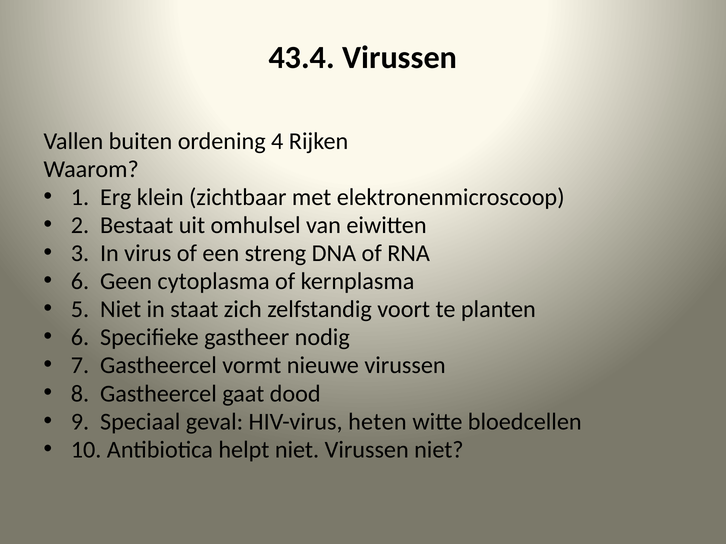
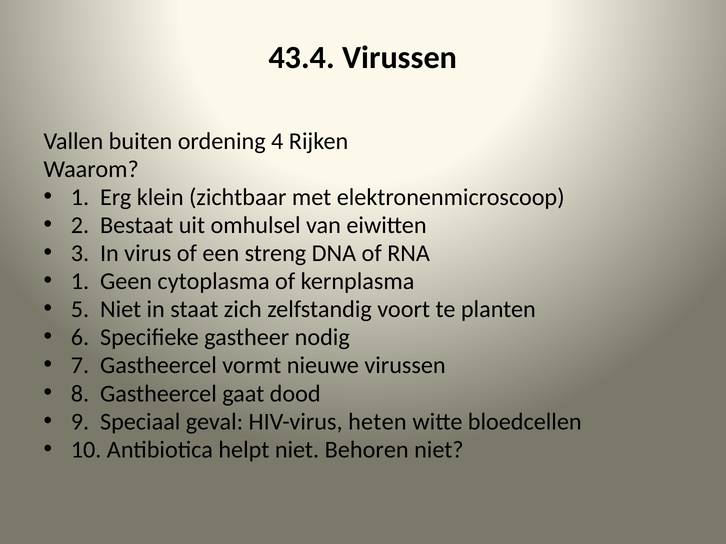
6: 6 -> 1 (80, 282)
niet Virussen: Virussen -> Behoren (367, 450)
